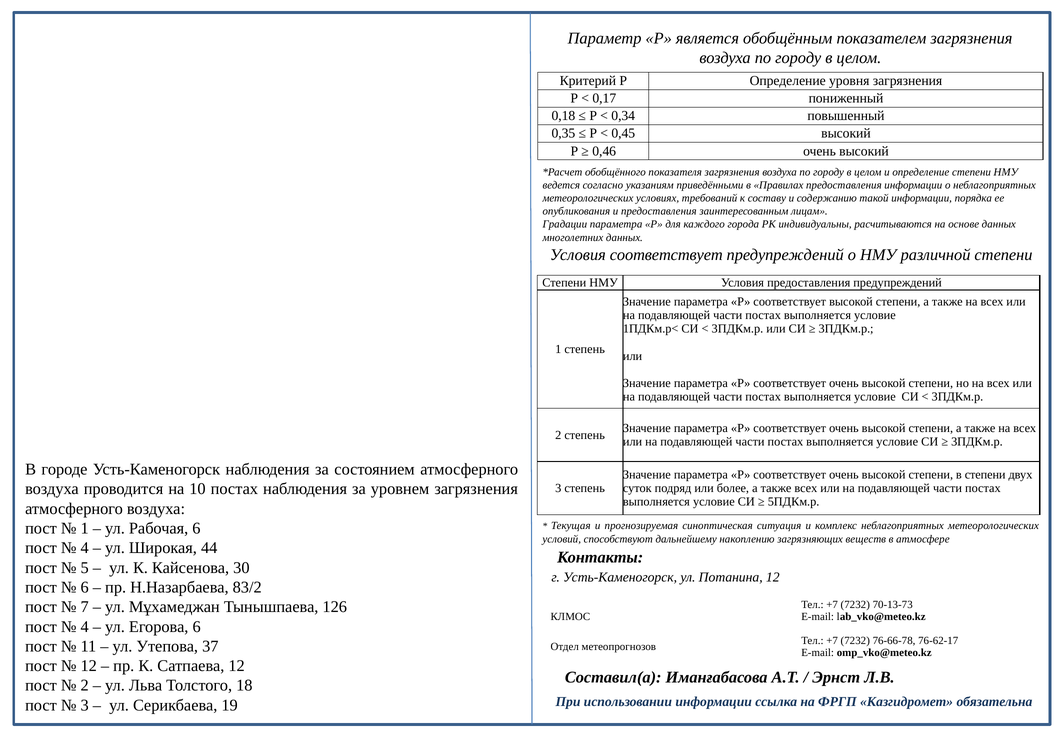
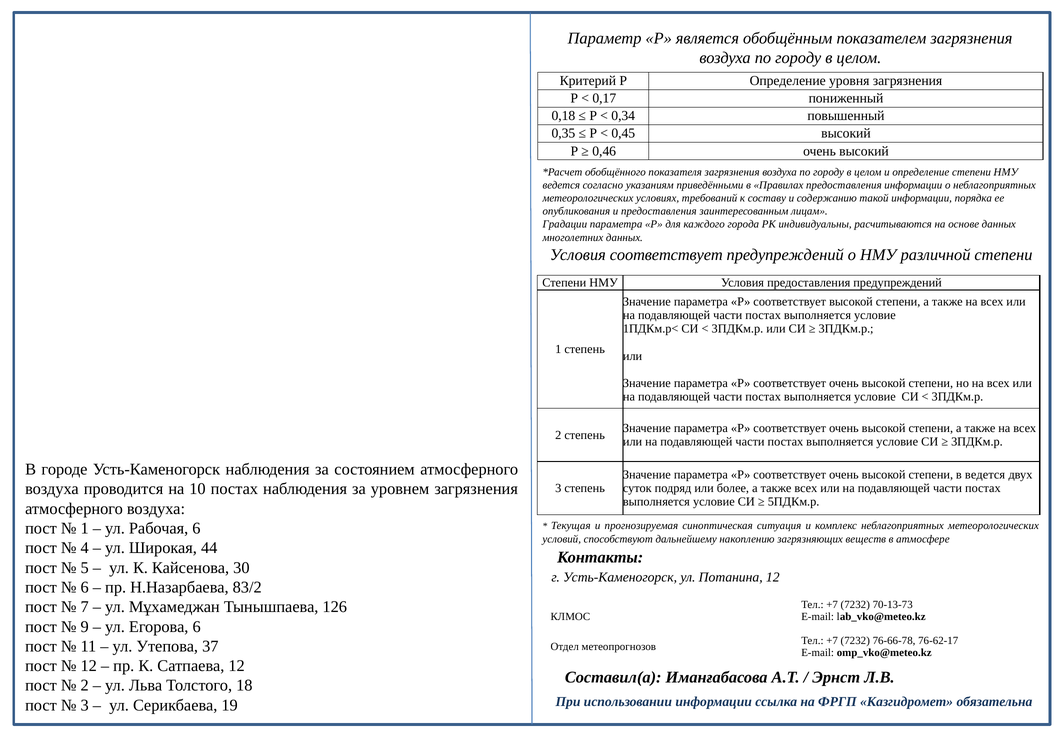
в степени: степени -> ведется (985, 474)
4: 4 -> 9 (85, 626)
